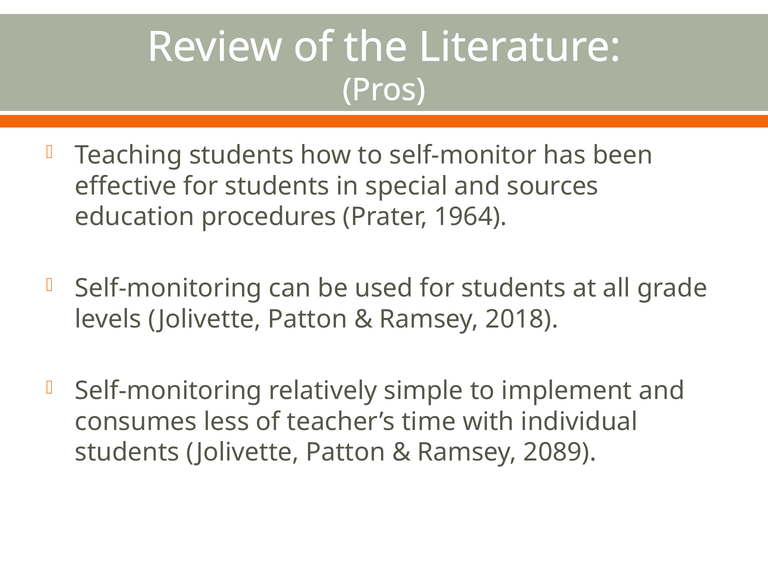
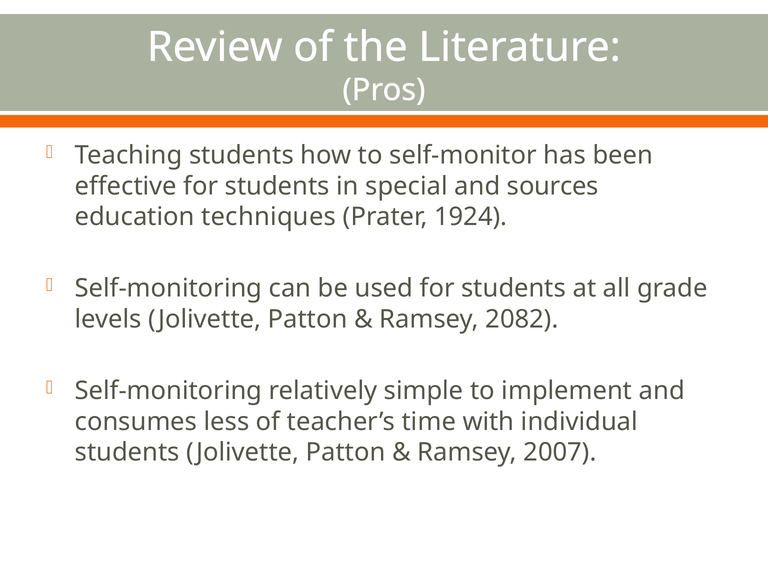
procedures: procedures -> techniques (269, 217)
1964: 1964 -> 1924 (471, 217)
2018: 2018 -> 2082 (522, 319)
2089: 2089 -> 2007 (560, 452)
